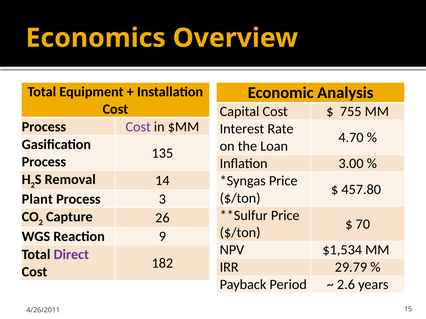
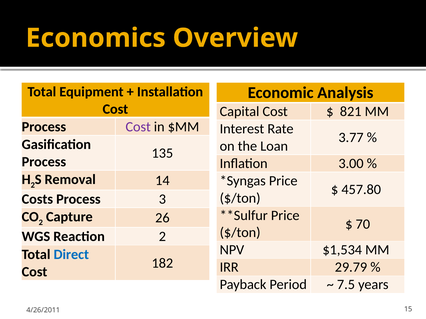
755: 755 -> 821 (351, 112)
4.70: 4.70 -> 3.77 (351, 138)
Plant: Plant -> Costs (37, 200)
Reaction 9: 9 -> 2 (162, 237)
Direct colour: purple -> blue (71, 255)
2.6: 2.6 -> 7.5 (346, 285)
